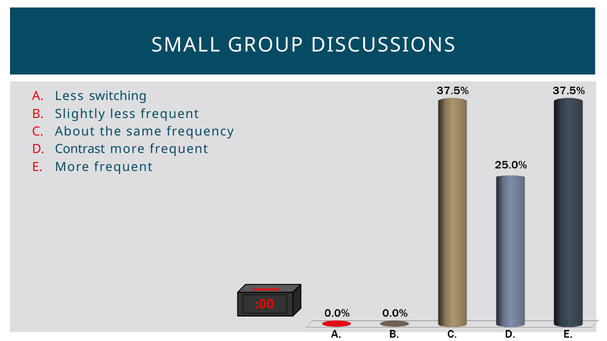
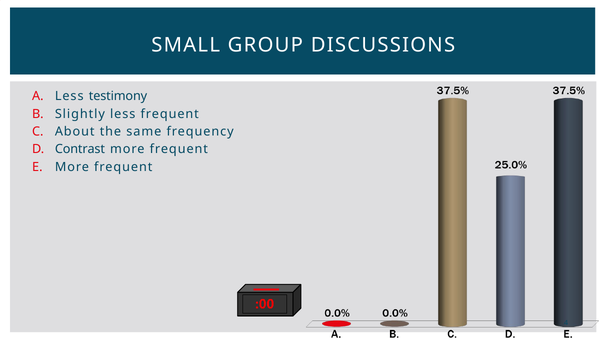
switching: switching -> testimony (118, 96)
